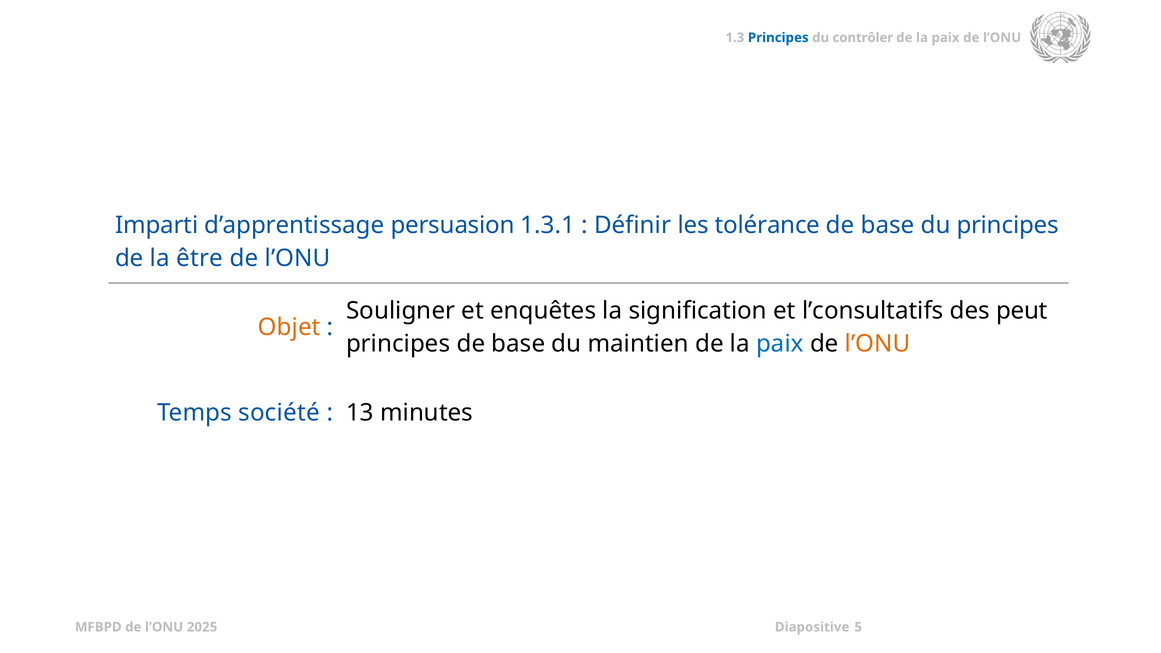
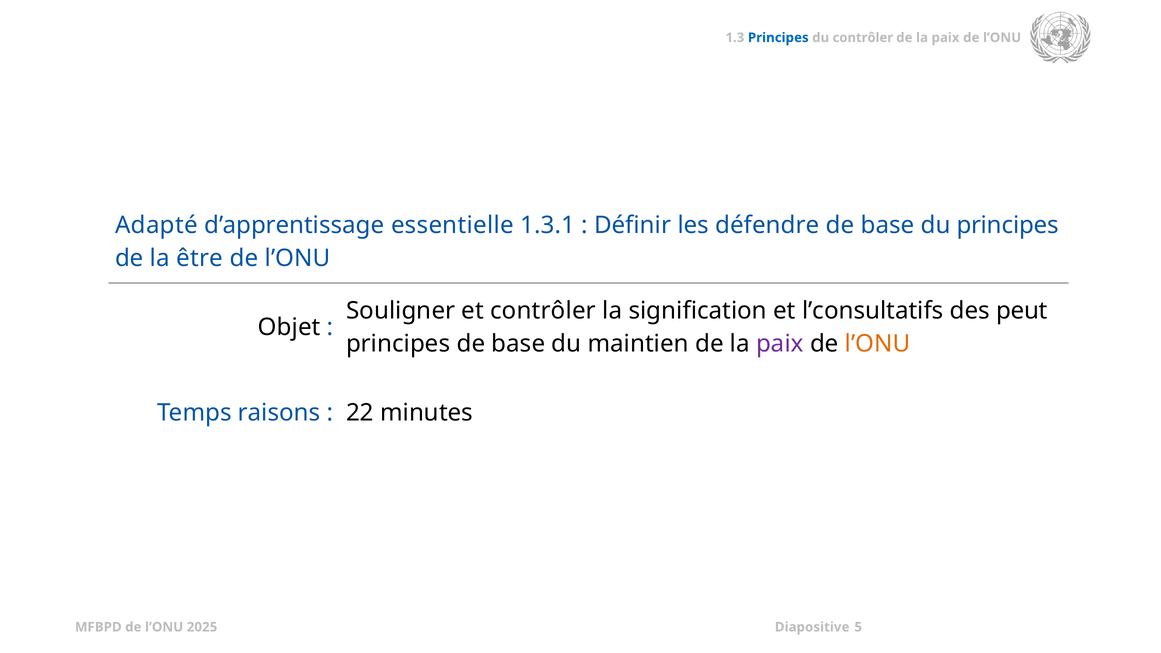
Imparti: Imparti -> Adapté (156, 225)
persuasion: persuasion -> essentielle (452, 225)
tolérance: tolérance -> défendre (767, 225)
et enquêtes: enquêtes -> contrôler (543, 311)
Objet colour: orange -> black (289, 327)
paix colour: blue -> purple (780, 344)
société: société -> raisons (279, 413)
13: 13 -> 22 (360, 413)
